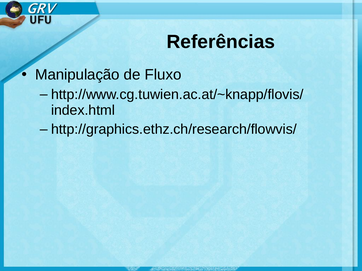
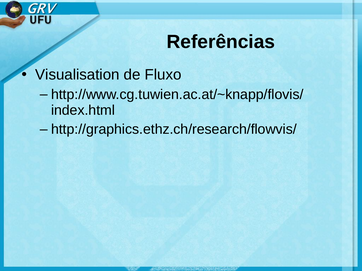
Manipulação: Manipulação -> Visualisation (77, 75)
